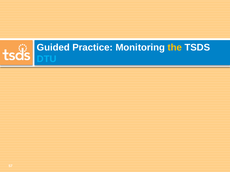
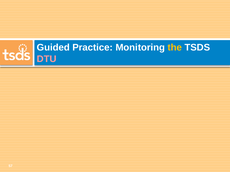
DTU colour: light blue -> pink (47, 59)
